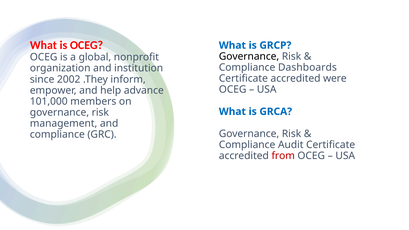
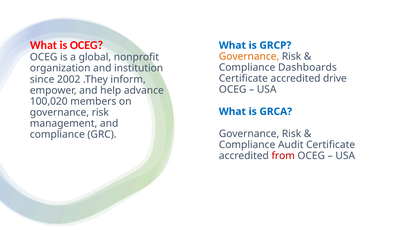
Governance colour: black -> orange (249, 56)
were: were -> drive (335, 78)
101,000: 101,000 -> 100,020 (49, 101)
